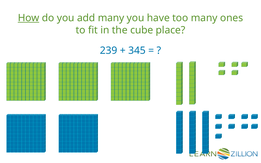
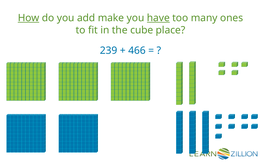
add many: many -> make (111, 18)
have underline: none -> present (158, 18)
345: 345 -> 466 (137, 51)
